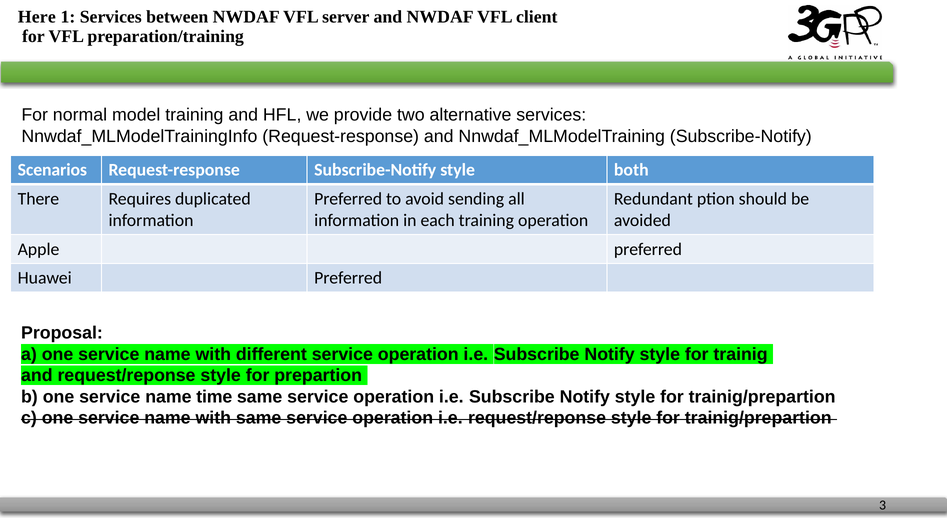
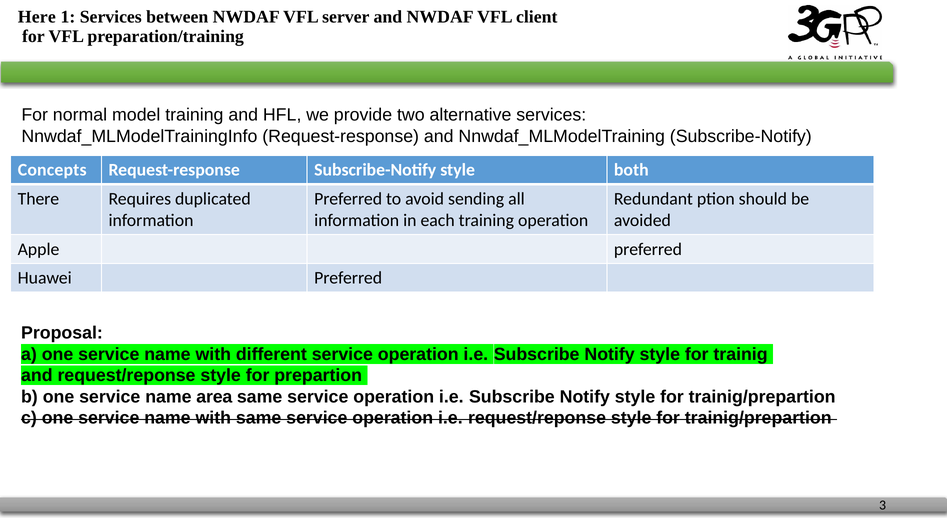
Scenarios: Scenarios -> Concepts (52, 170)
time: time -> area (214, 397)
